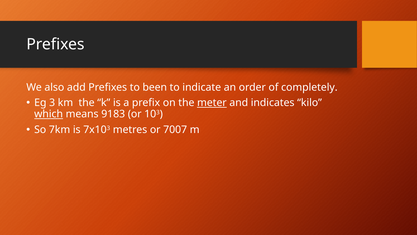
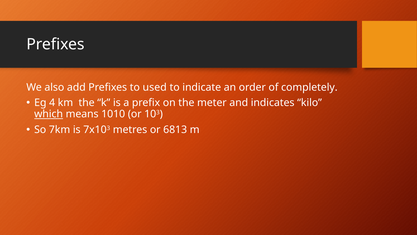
been: been -> used (155, 87)
3: 3 -> 4 (52, 103)
meter underline: present -> none (212, 103)
9183: 9183 -> 1010 (113, 114)
7007: 7007 -> 6813 (175, 130)
